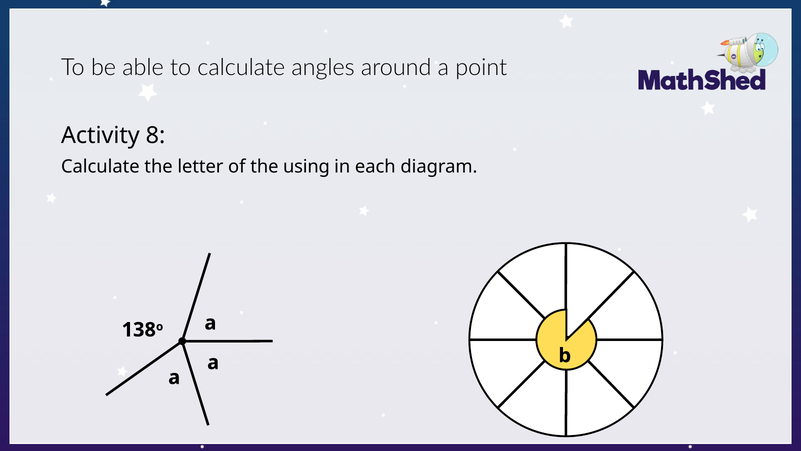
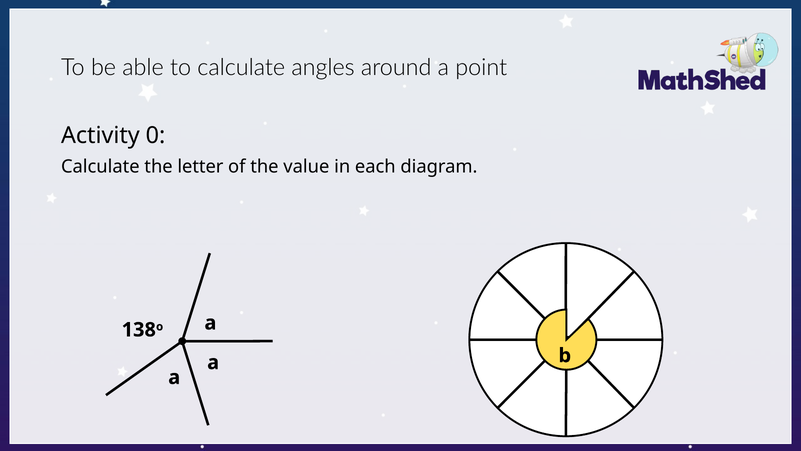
8: 8 -> 0 (156, 135)
using: using -> value (306, 166)
